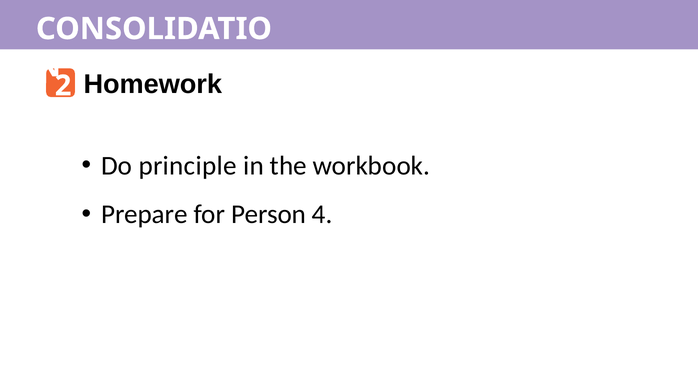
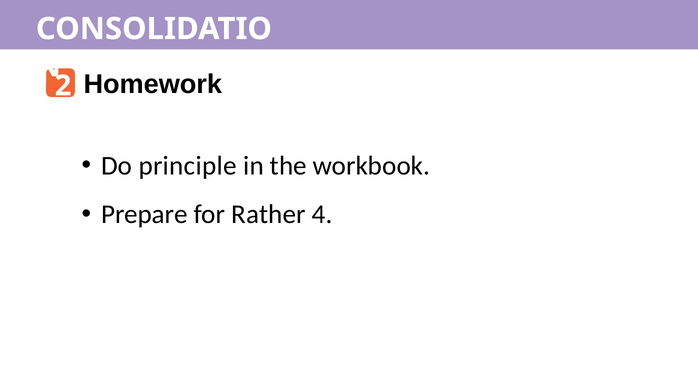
Person: Person -> Rather (268, 215)
